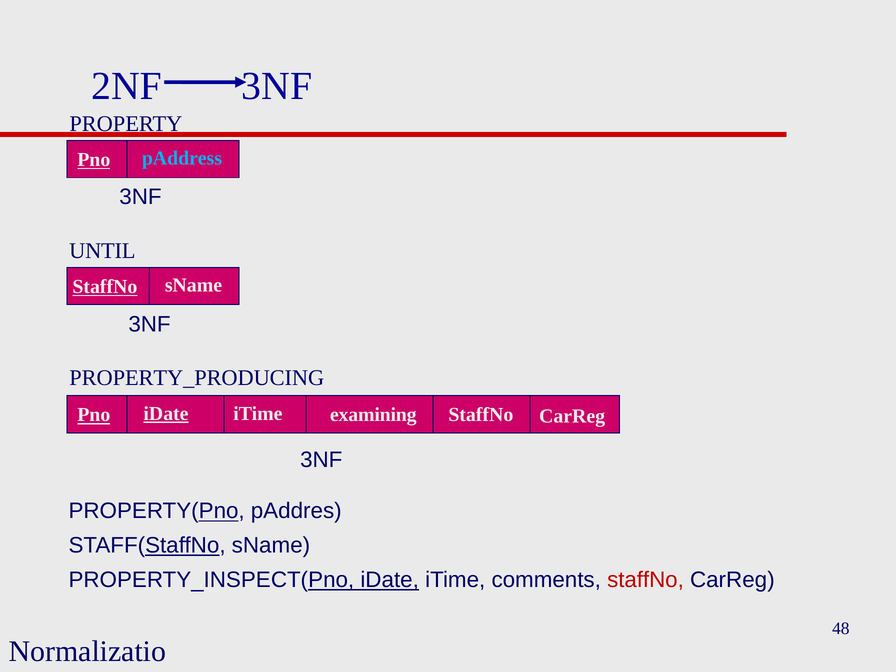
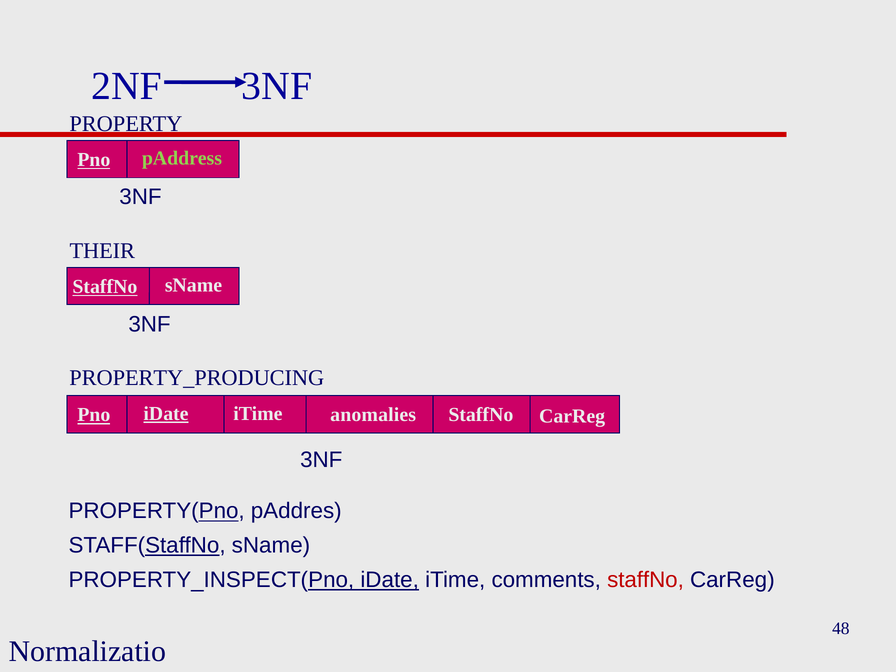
pAddress colour: light blue -> light green (182, 158)
UNTIL: UNTIL -> THEIR (102, 251)
examining: examining -> anomalies (373, 415)
